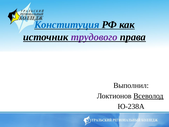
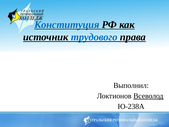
трудового colour: purple -> blue (94, 37)
